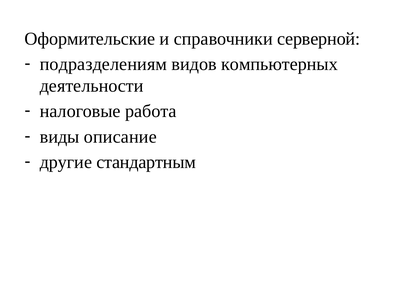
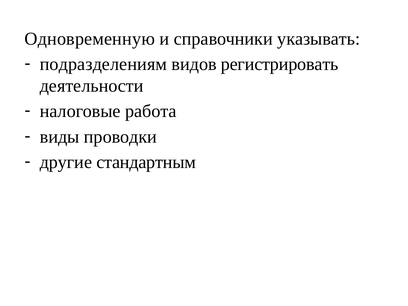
Оформительские: Оформительские -> Одновременную (90, 39)
серверной: серверной -> указывать (319, 39)
компьютерных: компьютерных -> регистрировать (280, 64)
описание: описание -> проводки (120, 137)
